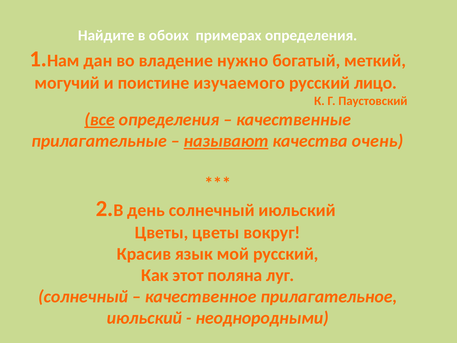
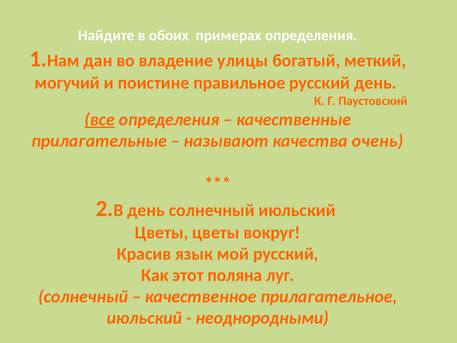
нужно: нужно -> улицы (243, 61)
изучаемого: изучаемого -> правильное (239, 83)
русский лицо: лицо -> день (375, 83)
называют underline: present -> none (226, 141)
